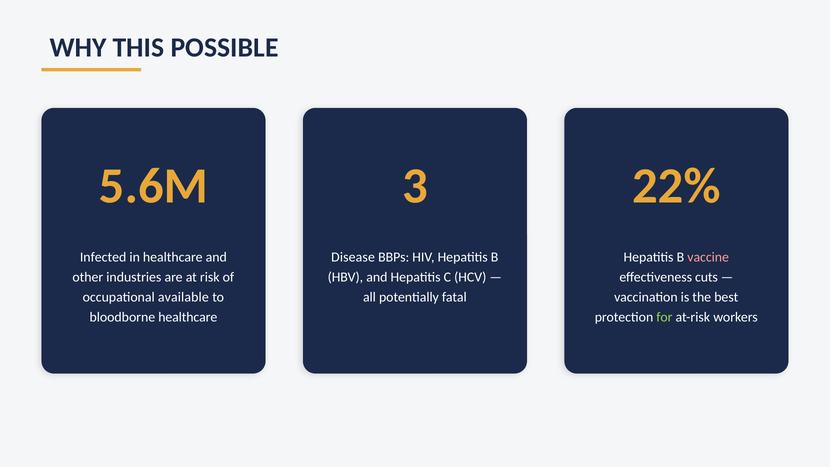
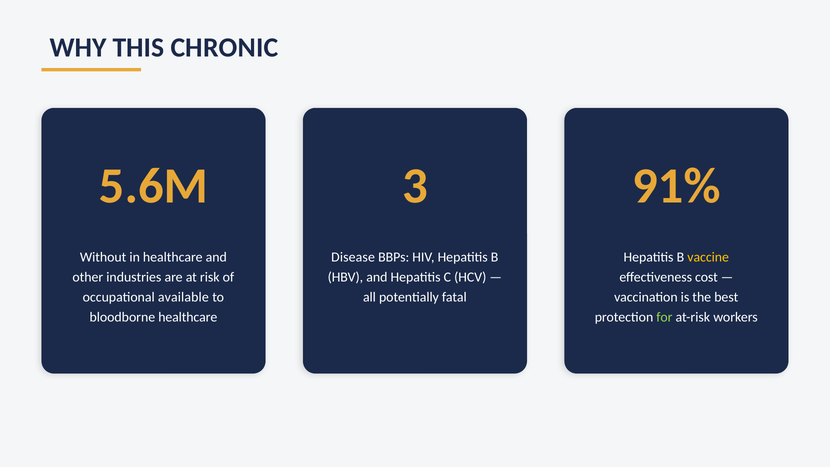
POSSIBLE: POSSIBLE -> CHRONIC (225, 48)
22%: 22% -> 91% (676, 186)
Infected: Infected -> Without (103, 257)
vaccine colour: pink -> yellow (708, 257)
cuts: cuts -> cost (706, 277)
